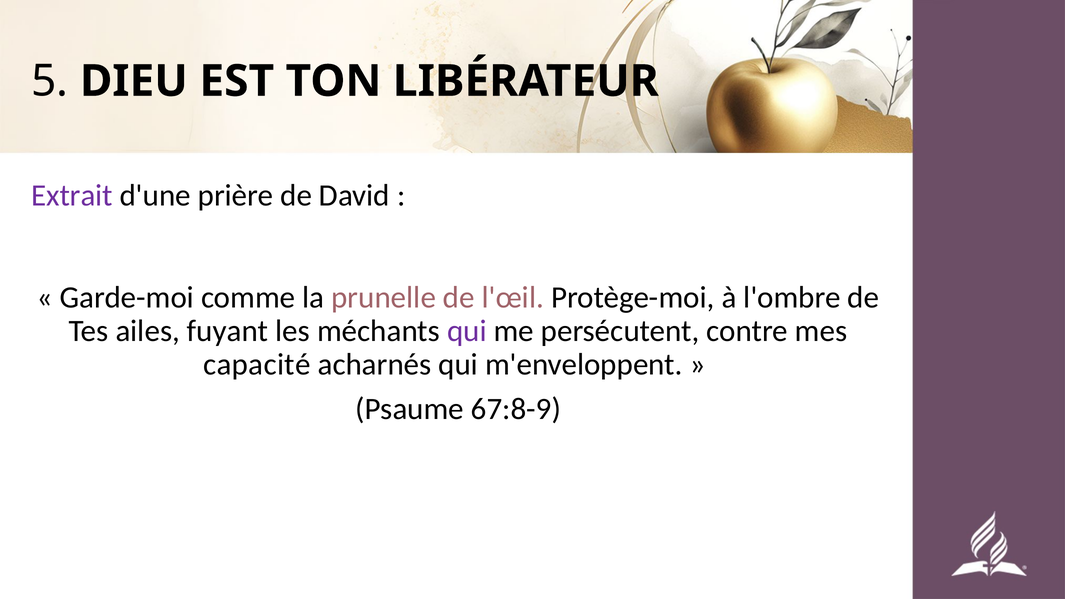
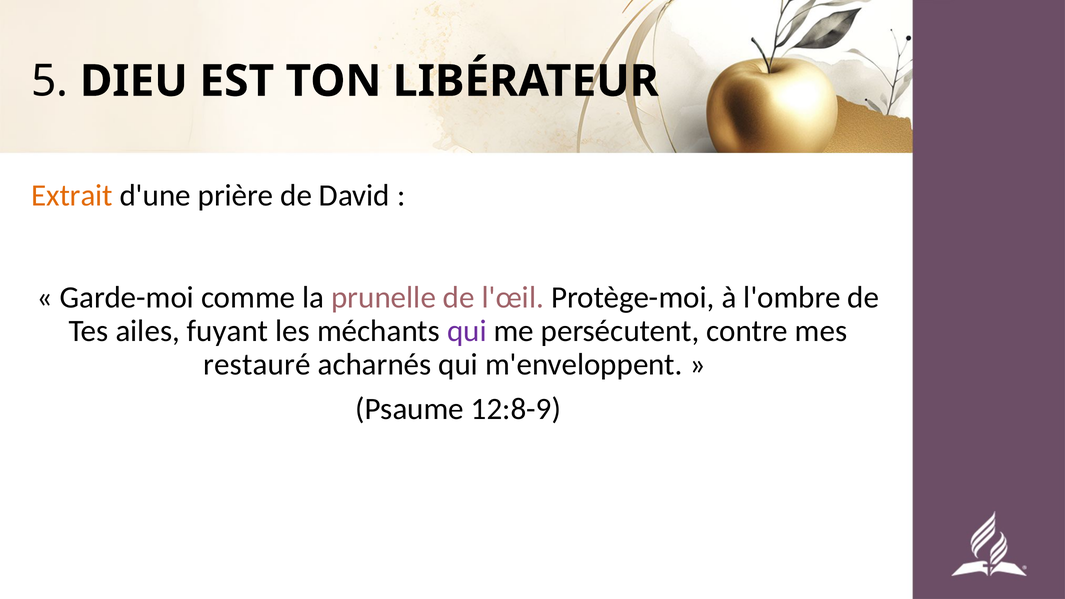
Extrait colour: purple -> orange (72, 195)
capacité: capacité -> restauré (257, 364)
67:8-9: 67:8-9 -> 12:8-9 (516, 409)
